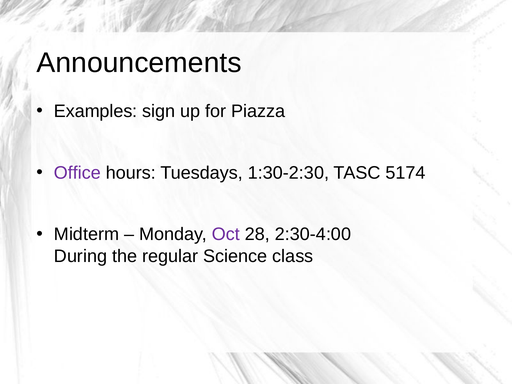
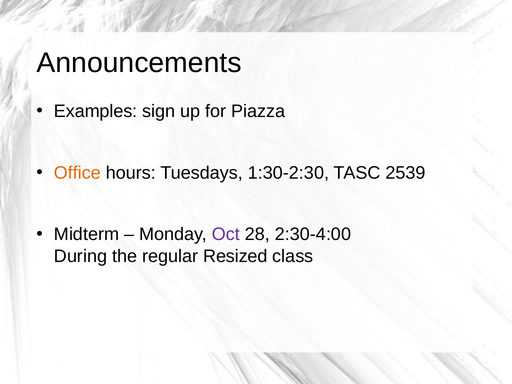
Office colour: purple -> orange (77, 173)
5174: 5174 -> 2539 (406, 173)
Science: Science -> Resized (235, 256)
